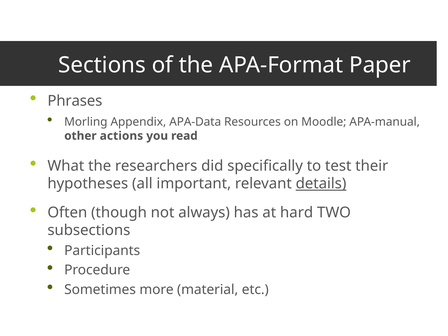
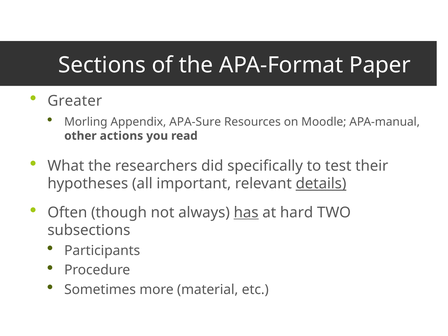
Phrases: Phrases -> Greater (75, 101)
APA-Data: APA-Data -> APA-Sure (195, 122)
has underline: none -> present (246, 213)
